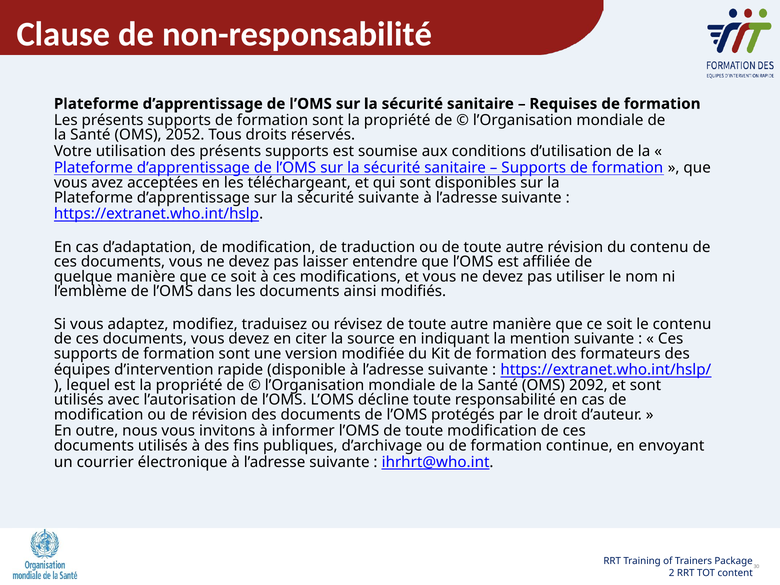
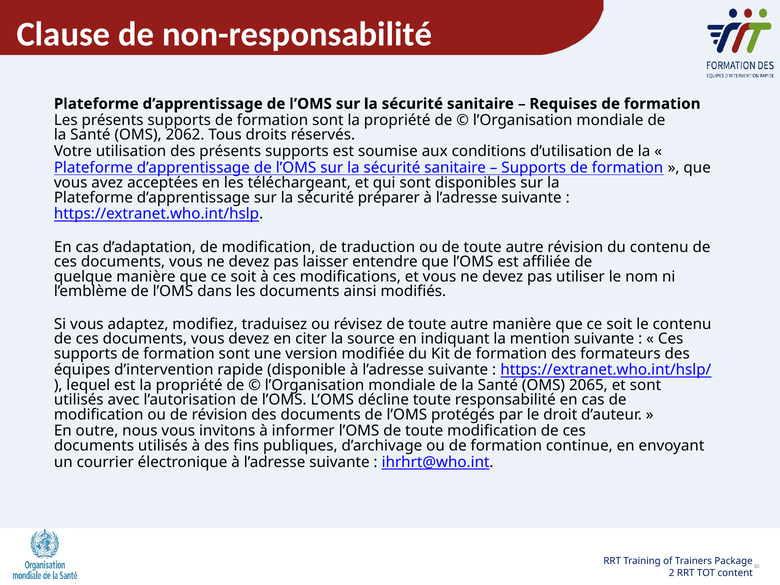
2052: 2052 -> 2062 (185, 135)
sécurité suivante: suivante -> préparer (389, 198)
2092: 2092 -> 2065 (588, 385)
